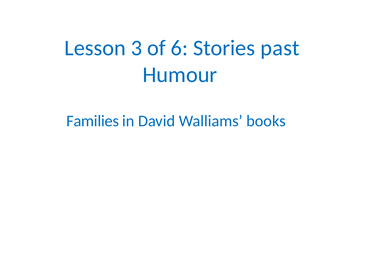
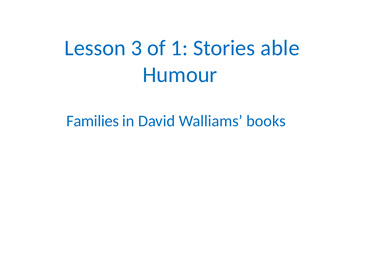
6: 6 -> 1 (179, 48)
past: past -> able (280, 48)
